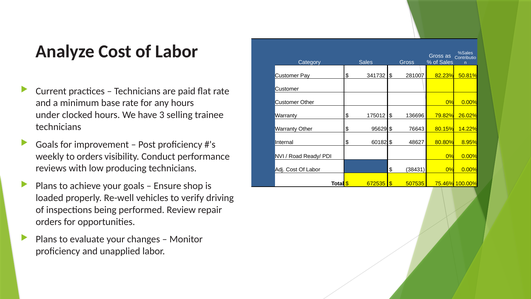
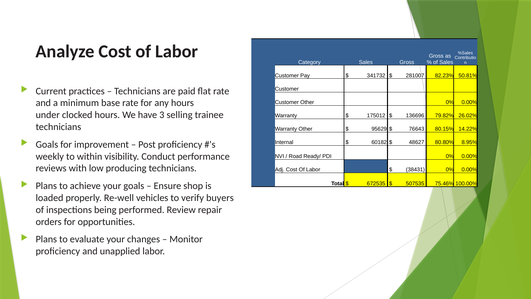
to orders: orders -> within (90, 156)
driving: driving -> buyers (220, 198)
